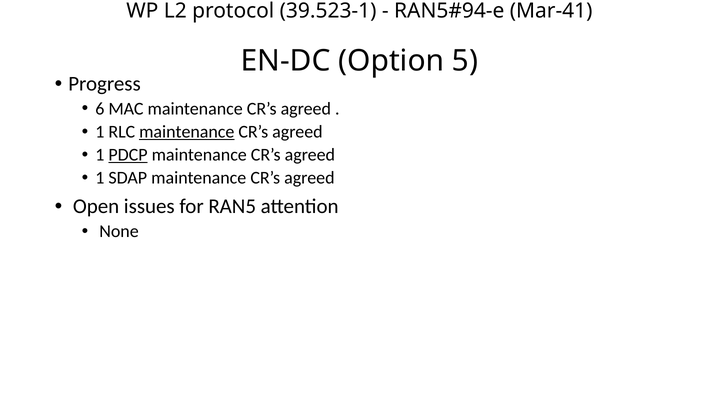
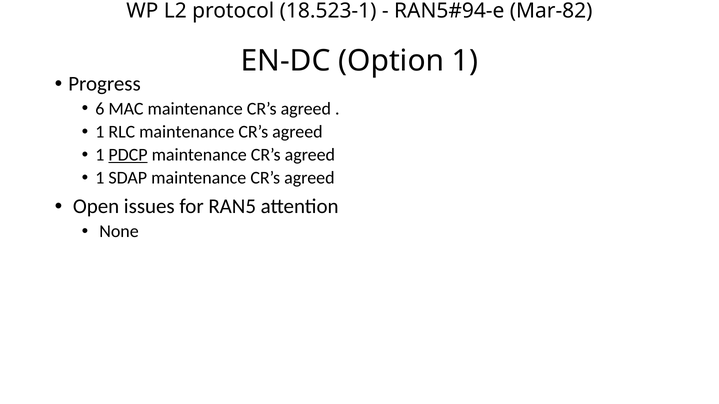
39.523-1: 39.523-1 -> 18.523-1 (328, 11)
Mar-41: Mar-41 -> Mar-82 (551, 11)
Option 5: 5 -> 1 (465, 61)
maintenance underline: present -> none (187, 132)
